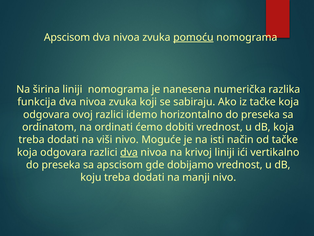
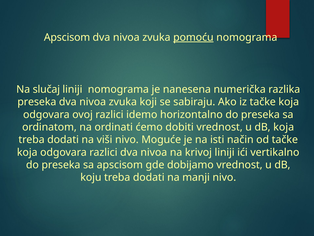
širina: širina -> slučaj (46, 89)
funkcija: funkcija -> preseka (37, 102)
dva underline: present -> none (129, 152)
